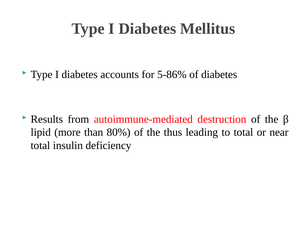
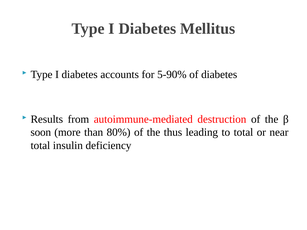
5-86%: 5-86% -> 5-90% (172, 74)
lipid: lipid -> soon (41, 132)
